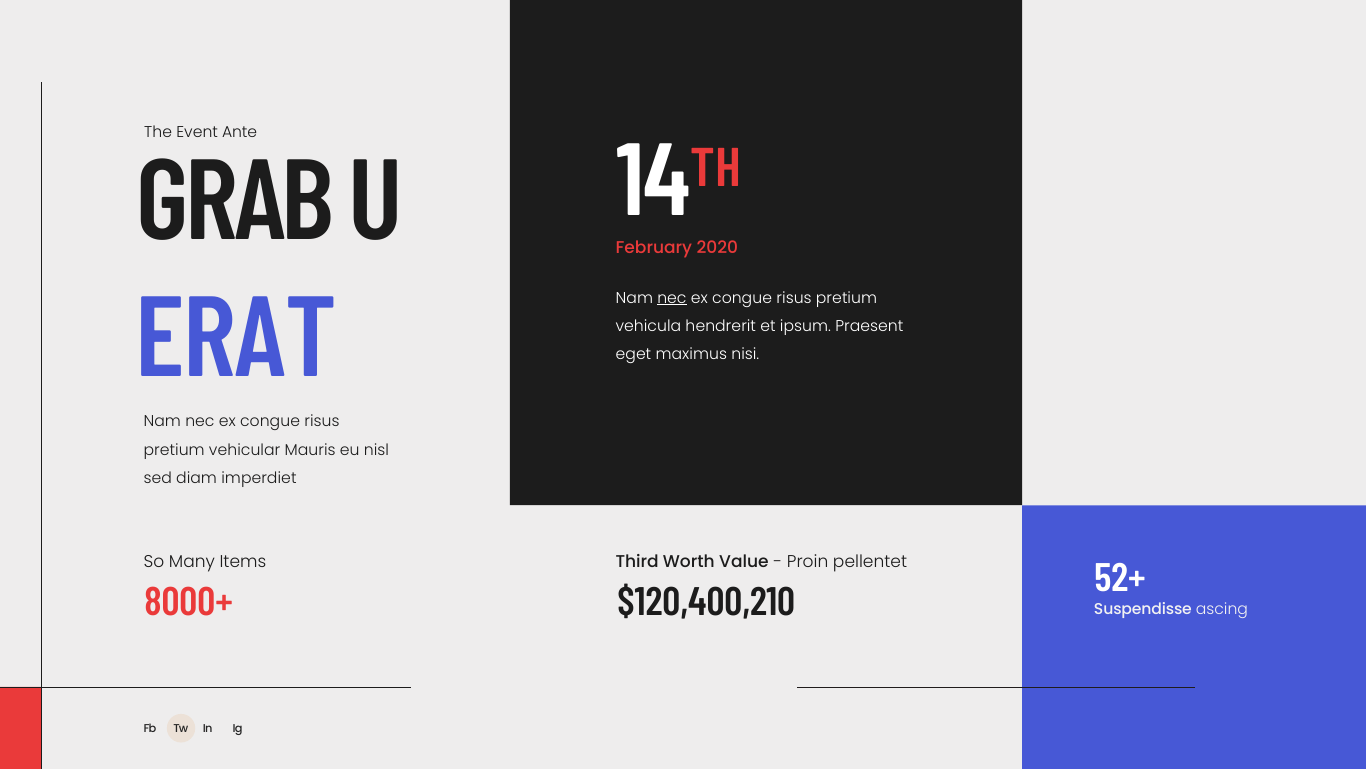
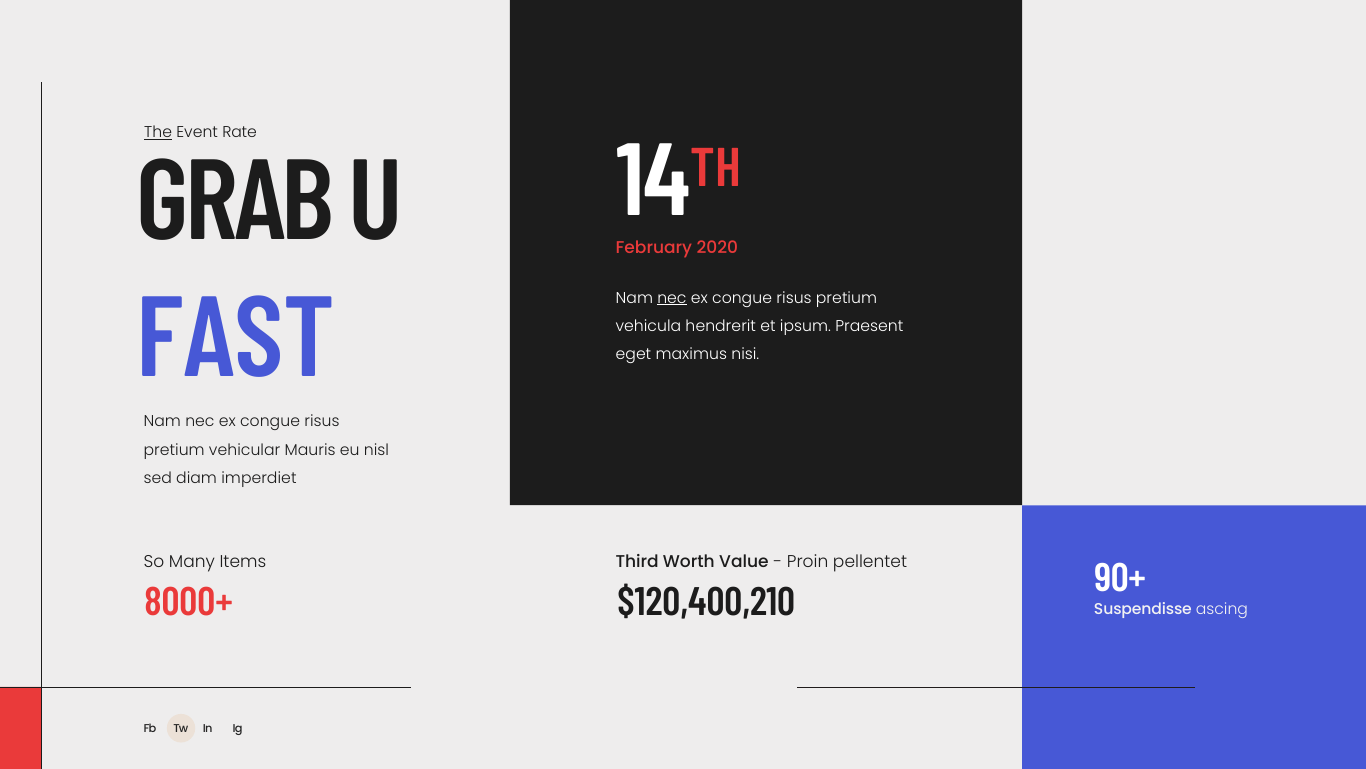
The underline: none -> present (158, 132)
Ante: Ante -> Rate (240, 132)
ERAT: ERAT -> FAST (236, 338)
52+: 52+ -> 90+ (1120, 578)
